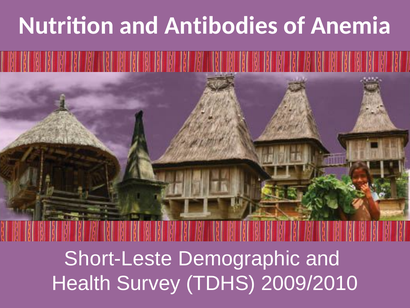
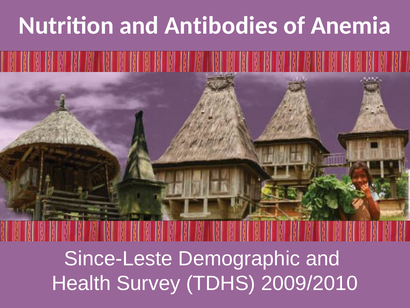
Short-Leste: Short-Leste -> Since-Leste (118, 258)
